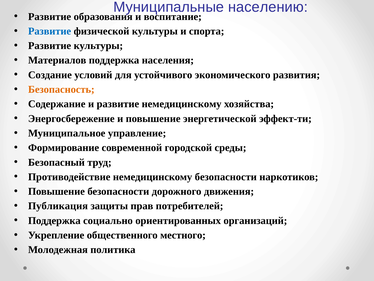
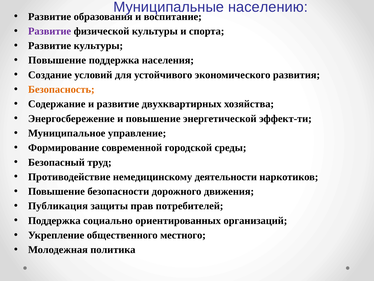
Развитие colour: blue -> purple (50, 31)
Материалов: Материалов -> Повышение (57, 60)
развитие немедицинскому: немедицинскому -> двухквартирных (182, 104)
немедицинскому безопасности: безопасности -> деятельности (226, 177)
